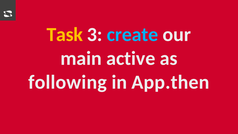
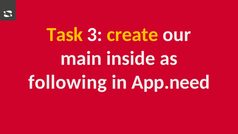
create colour: light blue -> yellow (132, 34)
active: active -> inside (131, 58)
App.then: App.then -> App.need (171, 82)
